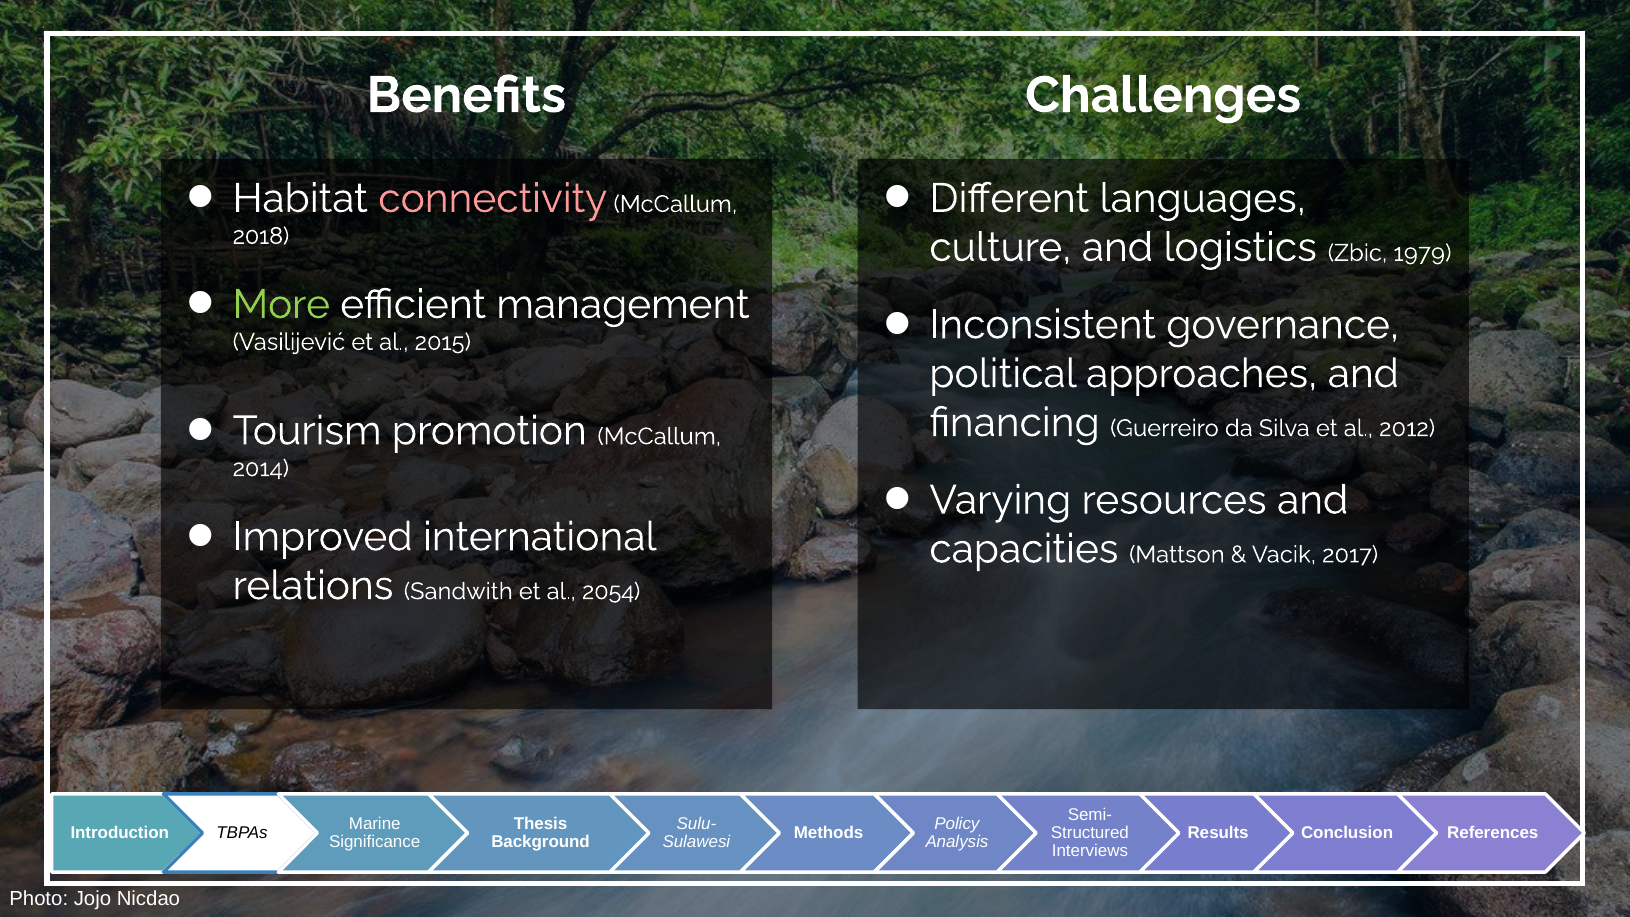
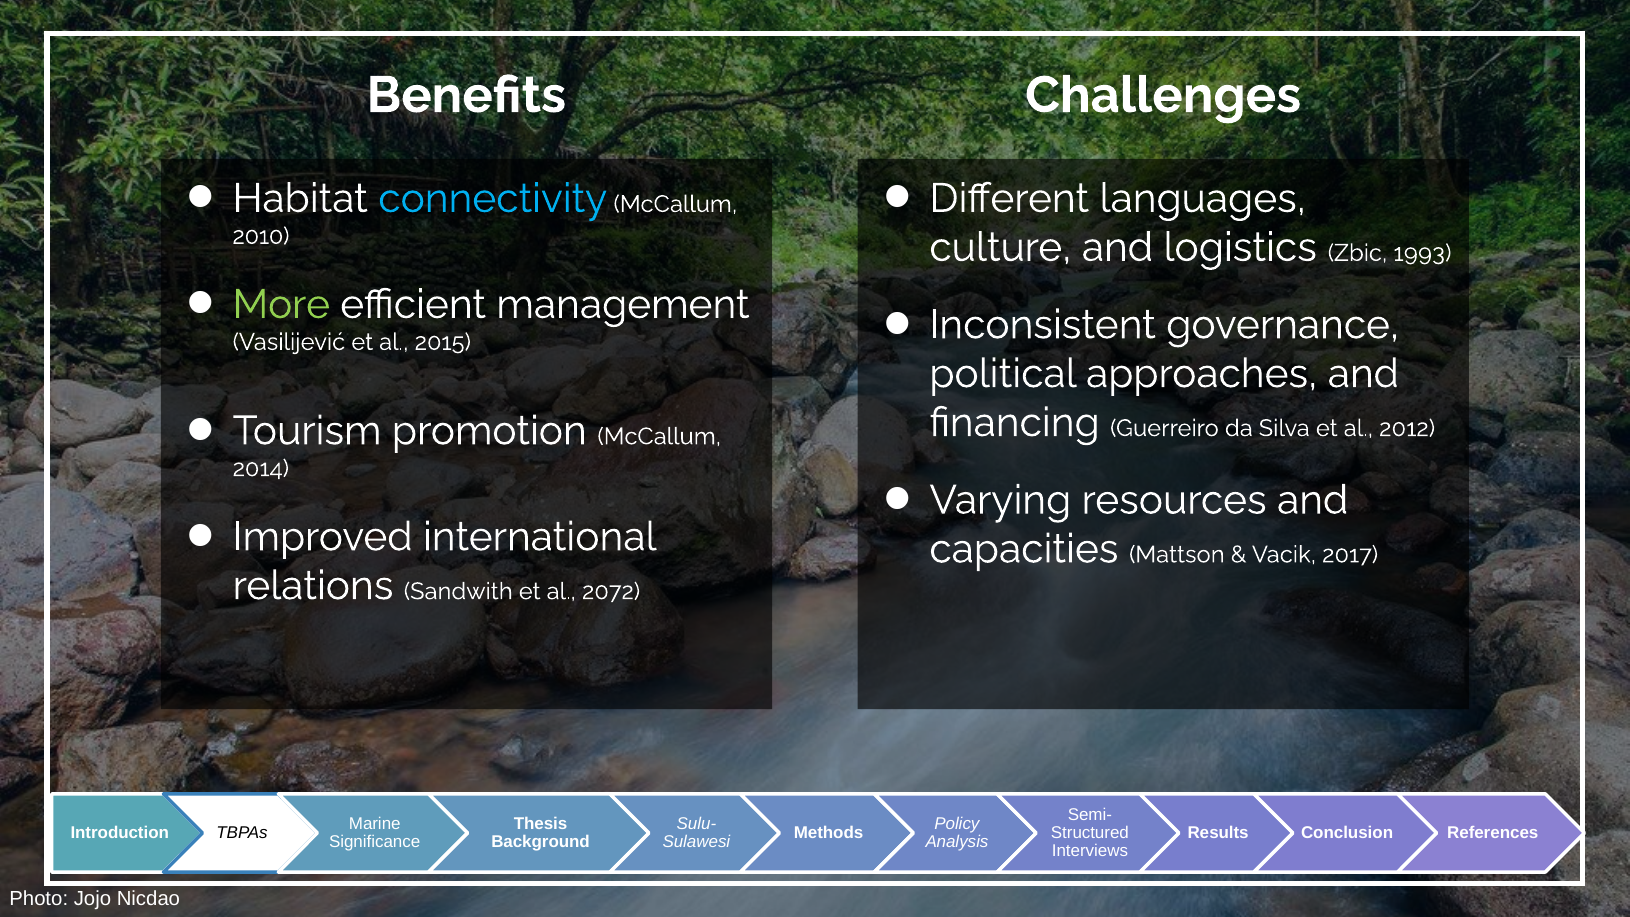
connectivity colour: pink -> light blue (493, 198)
2018: 2018 -> 2010 (261, 236)
1979: 1979 -> 1993 (1422, 253)
2054: 2054 -> 2072 (611, 591)
